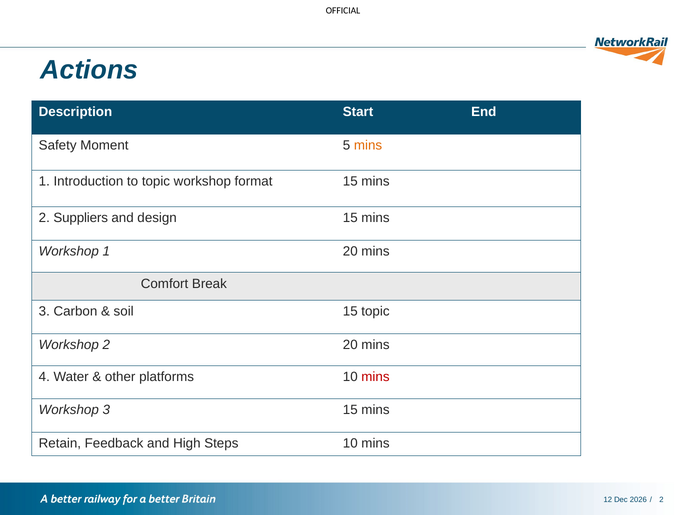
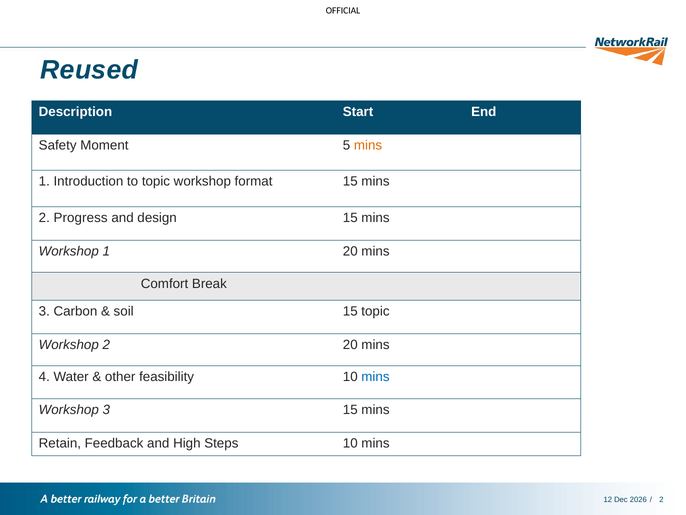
Actions: Actions -> Reused (89, 70)
Suppliers: Suppliers -> Progress (81, 218)
platforms: platforms -> feasibility (167, 376)
mins colour: red -> blue (375, 376)
